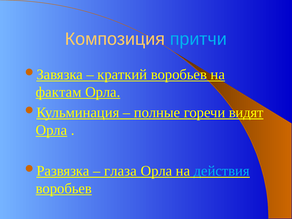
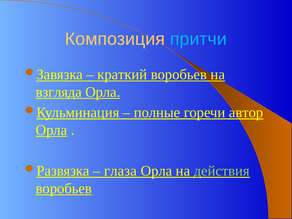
фактам: фактам -> взгляда (59, 92)
видят: видят -> автор (246, 112)
действия colour: light blue -> light green (222, 171)
